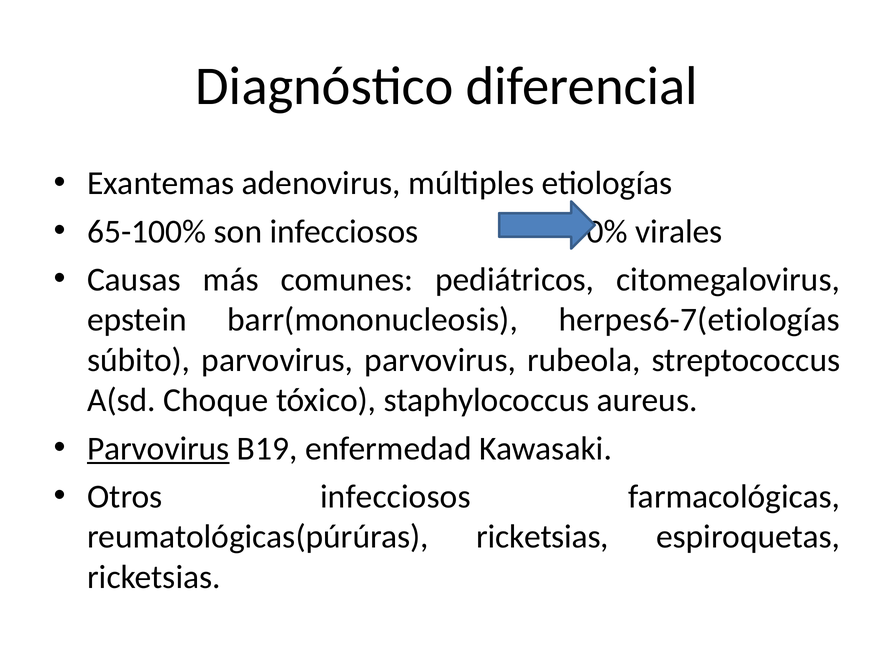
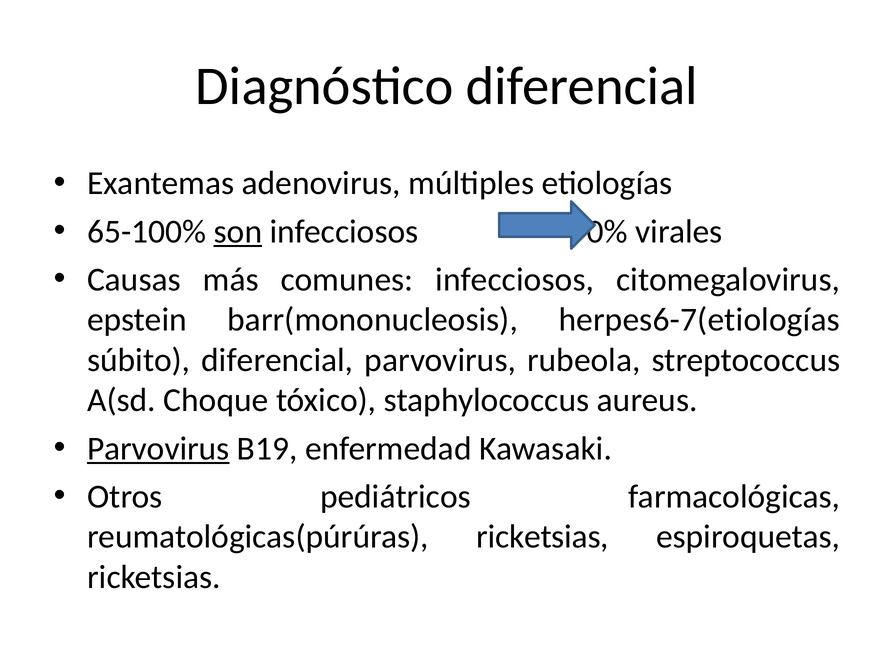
son underline: none -> present (238, 232)
comunes pediátricos: pediátricos -> infecciosos (515, 280)
súbito parvovirus: parvovirus -> diferencial (277, 360)
Otros infecciosos: infecciosos -> pediátricos (395, 497)
